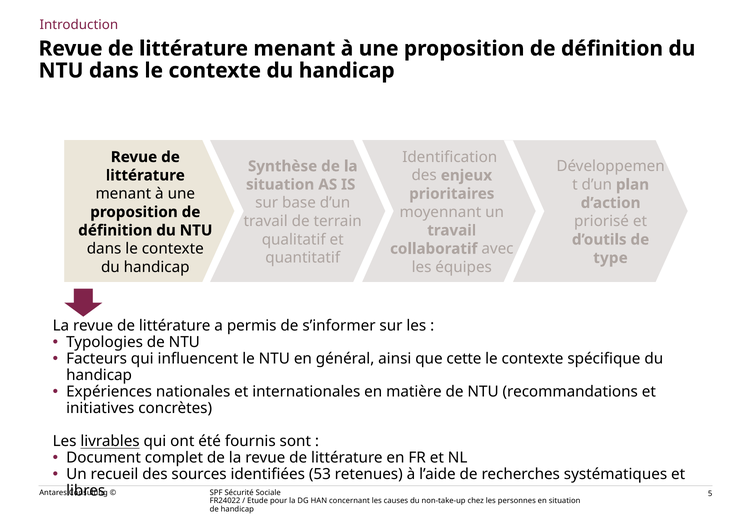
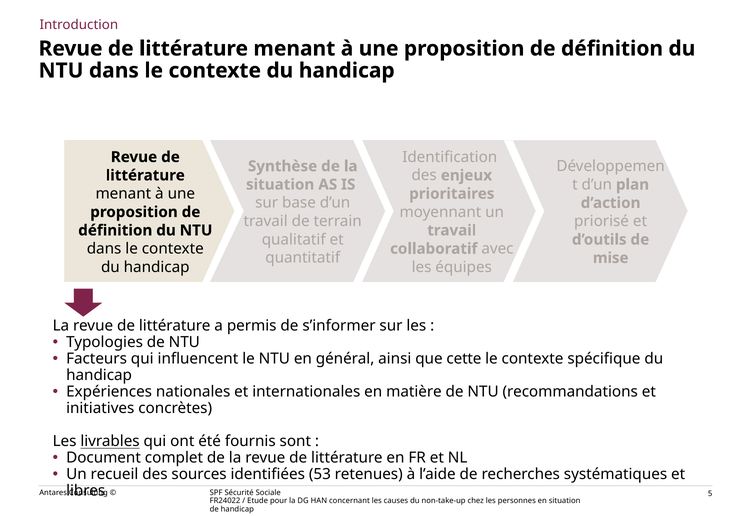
type: type -> mise (611, 258)
